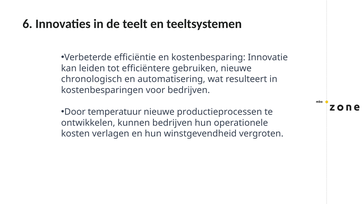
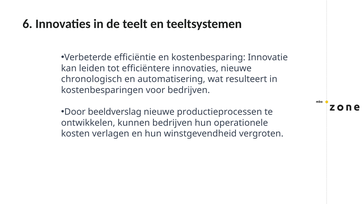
efficiëntere gebruiken: gebruiken -> innovaties (195, 68)
temperatuur: temperatuur -> beeldverslag (115, 112)
